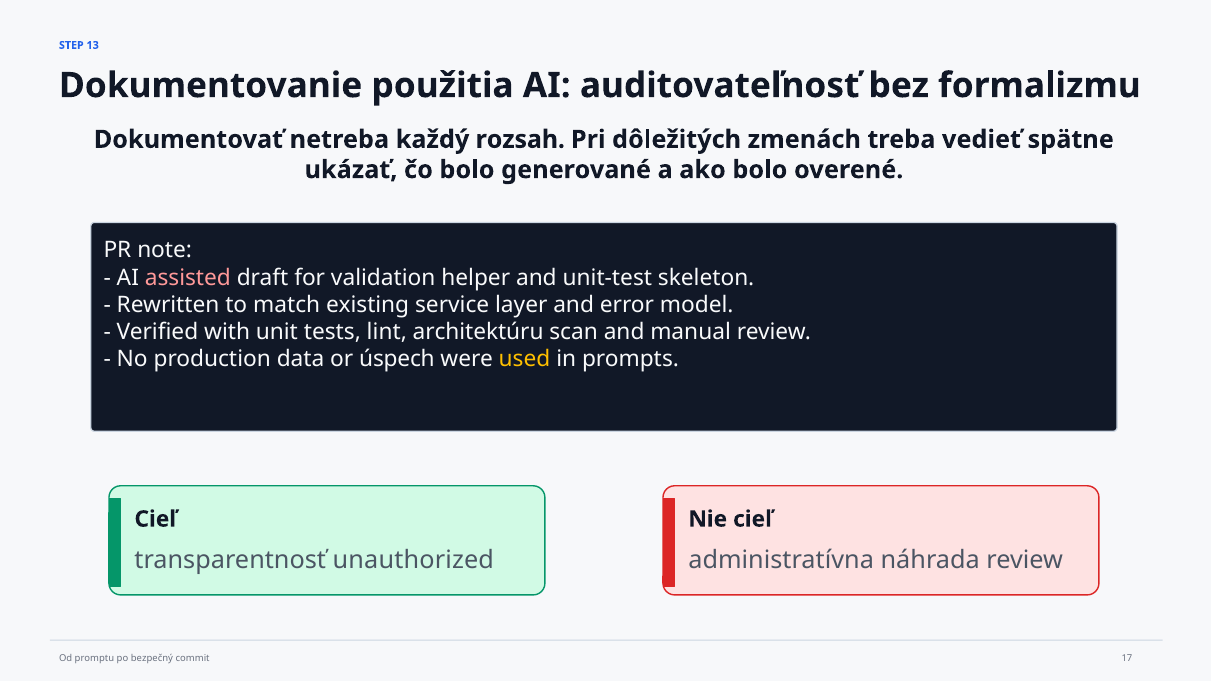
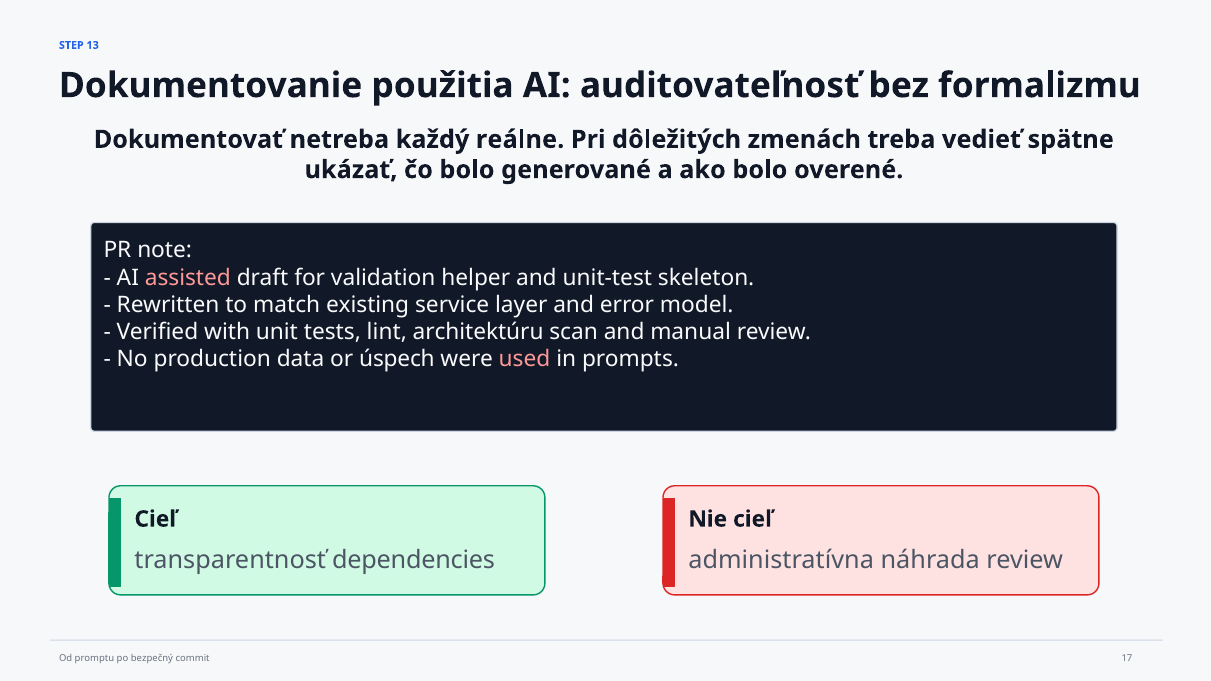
rozsah: rozsah -> reálne (520, 140)
used colour: yellow -> pink (525, 359)
unauthorized: unauthorized -> dependencies (414, 560)
